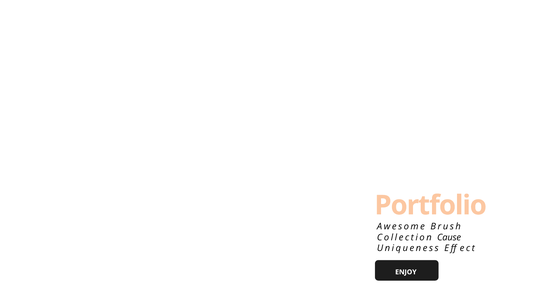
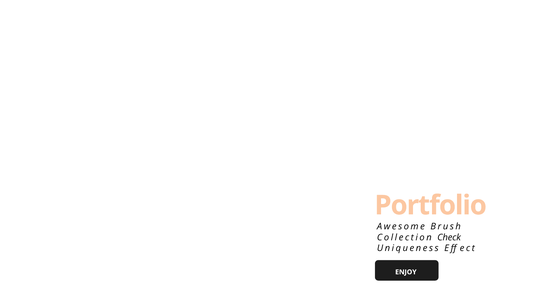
Cause: Cause -> Check (449, 238)
